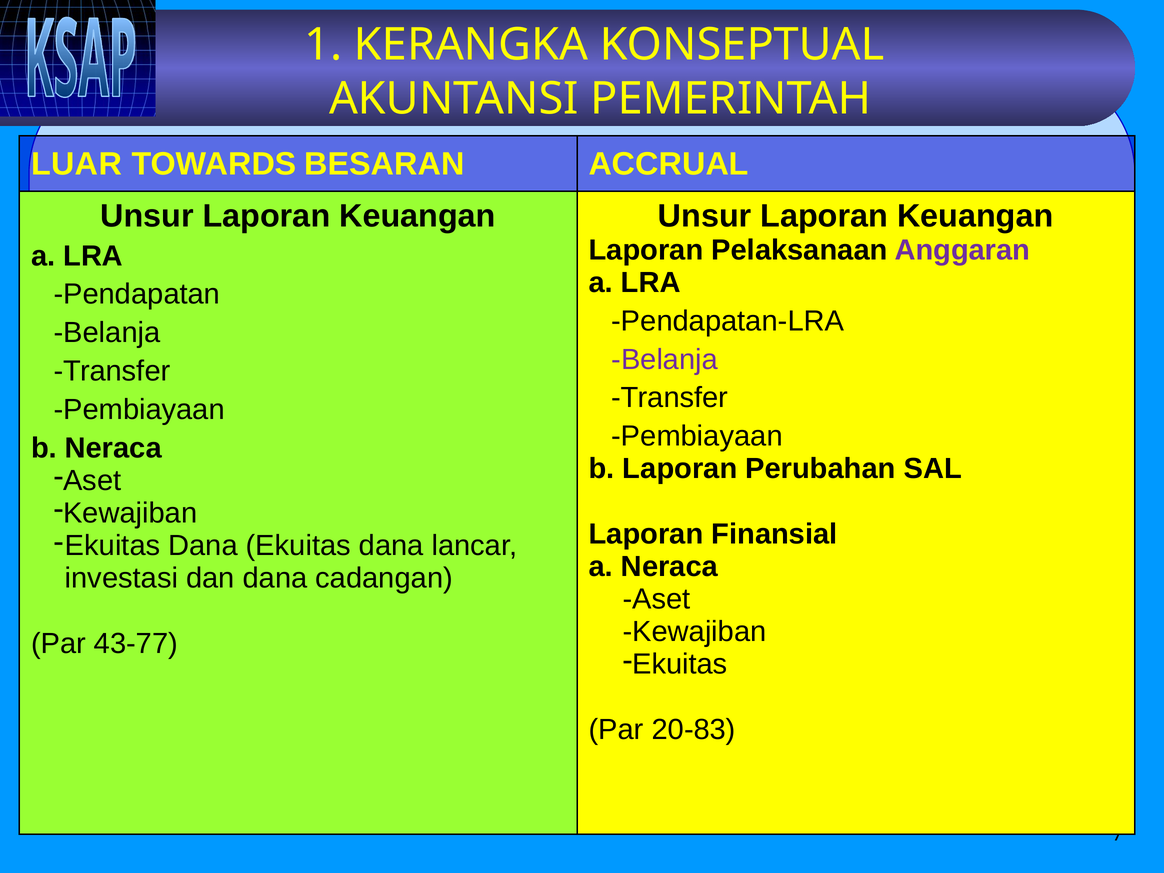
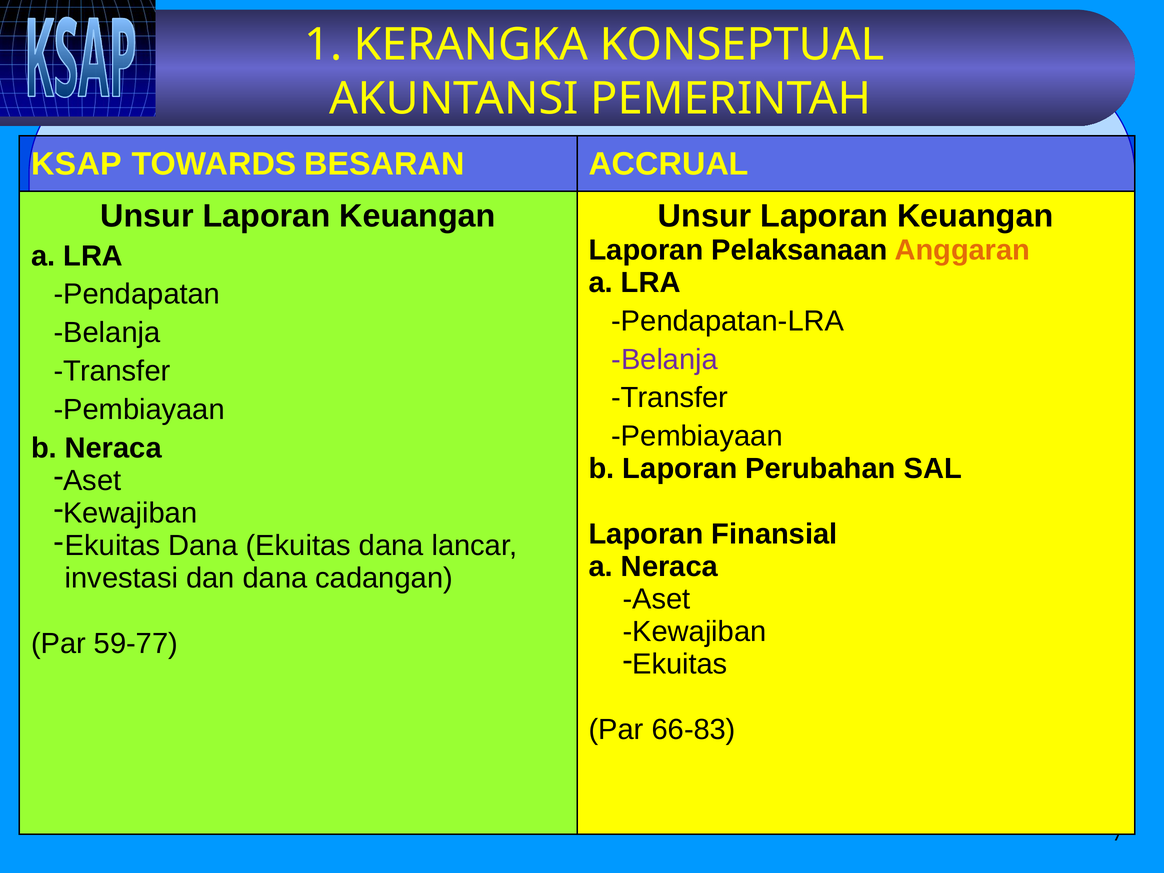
LUAR: LUAR -> KSAP (77, 164)
Anggaran colour: purple -> orange (962, 250)
43-77: 43-77 -> 59-77 (136, 643)
20-83: 20-83 -> 66-83 (694, 730)
